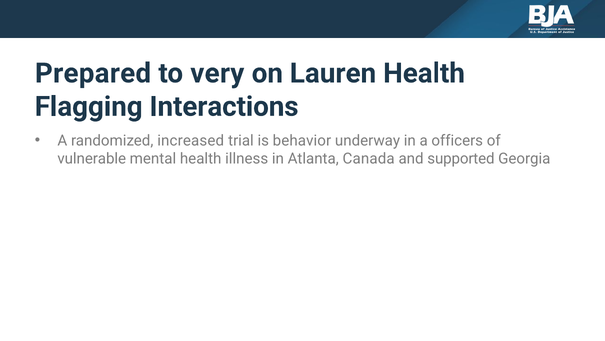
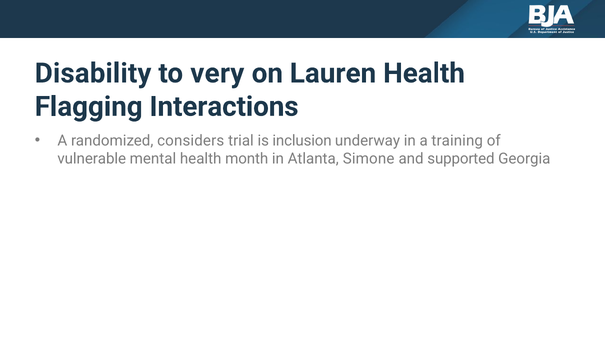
Prepared: Prepared -> Disability (93, 73)
increased: increased -> considers (191, 140)
behavior: behavior -> inclusion (302, 140)
officers: officers -> training (457, 140)
illness: illness -> month (247, 158)
Canada: Canada -> Simone (369, 158)
